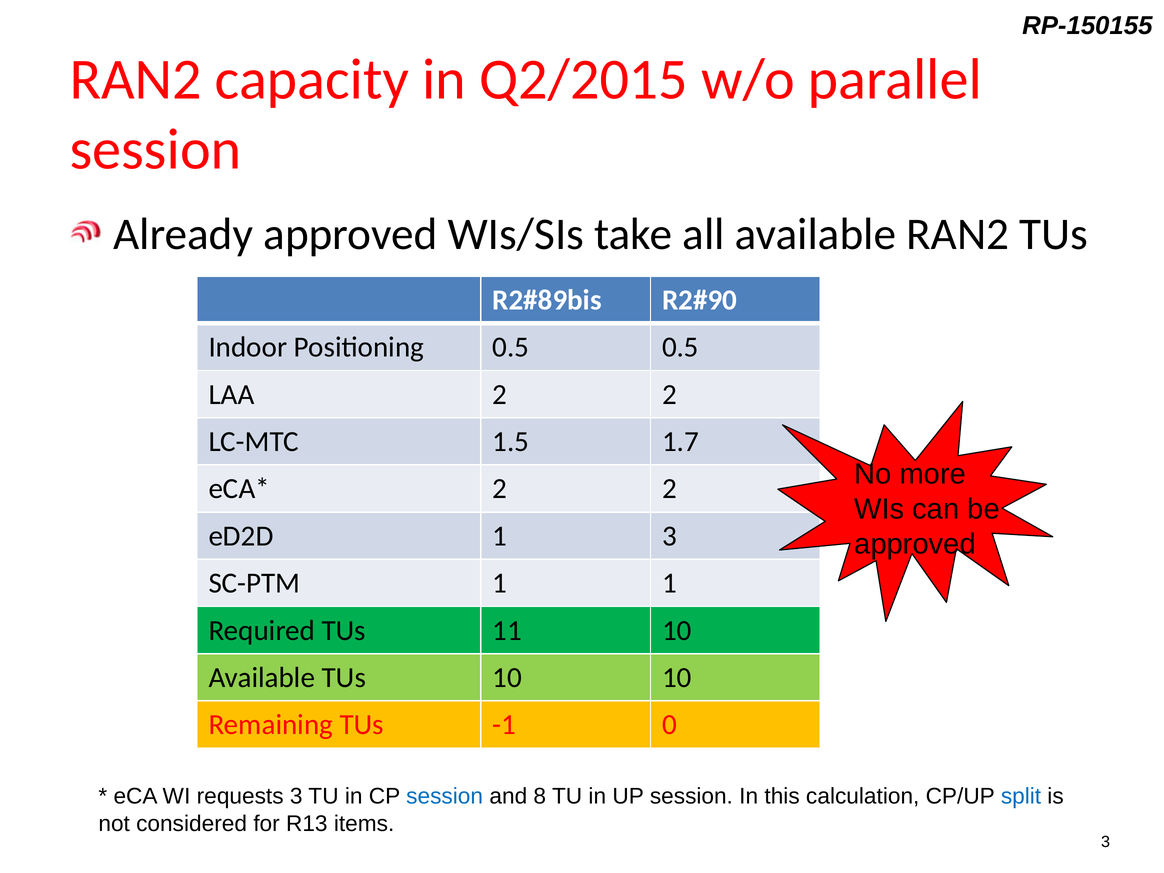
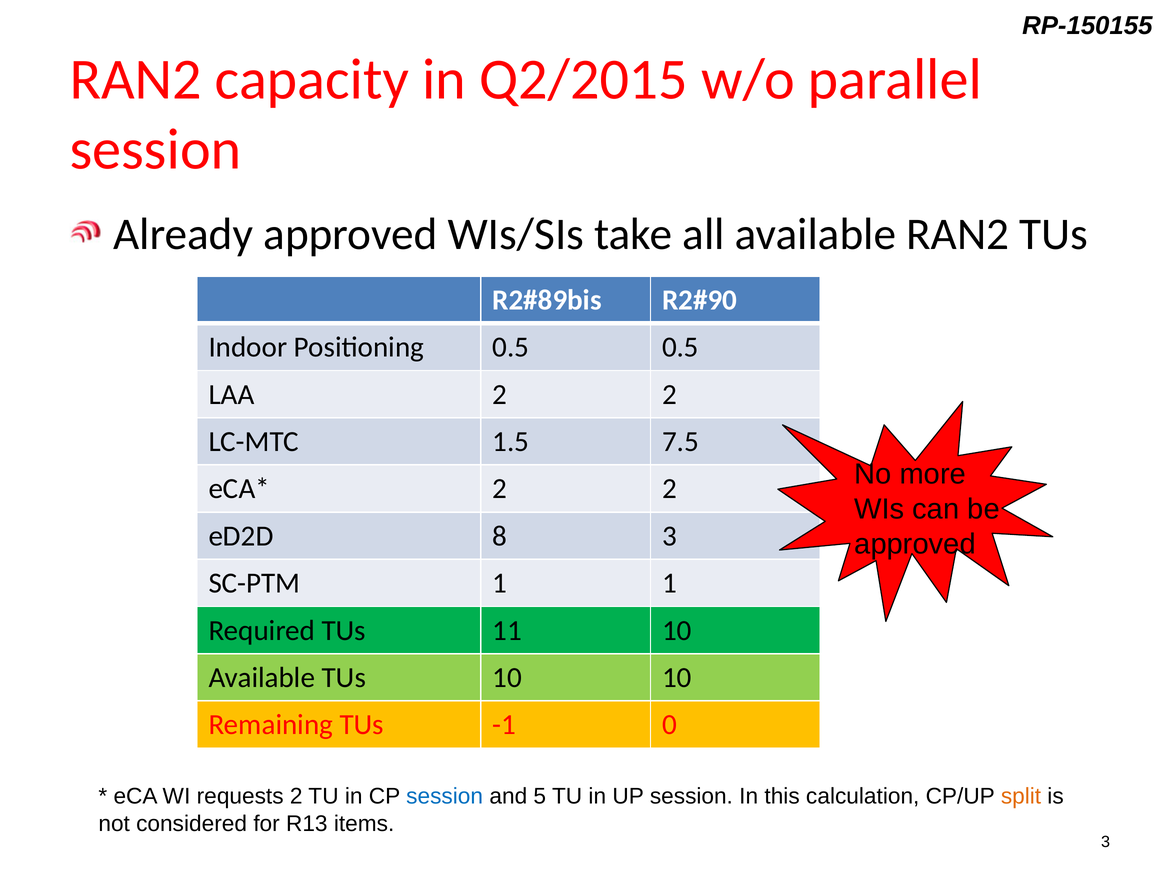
1.7: 1.7 -> 7.5 (680, 442)
eD2D 1: 1 -> 8 (500, 536)
requests 3: 3 -> 2 (296, 797)
8: 8 -> 5 (540, 797)
split colour: blue -> orange (1021, 797)
